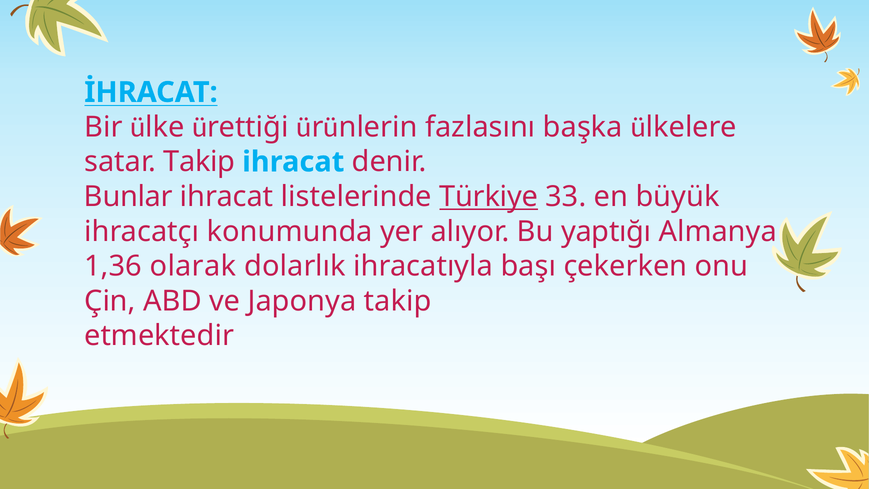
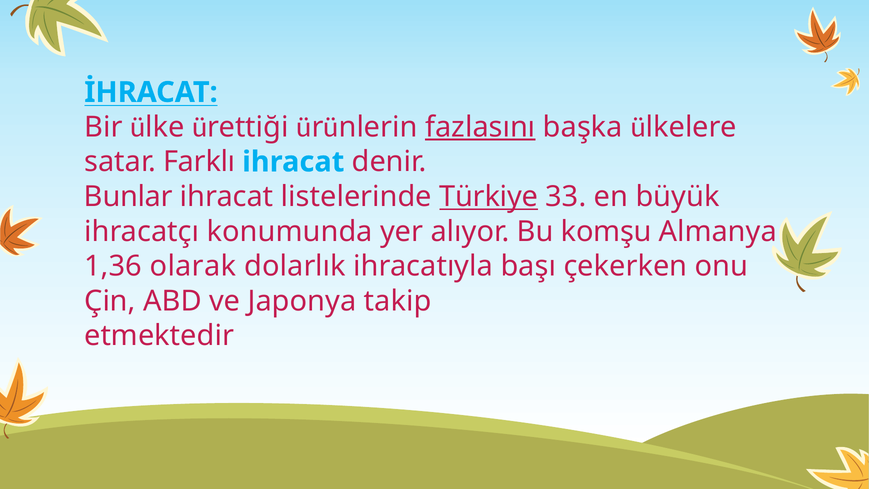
fazlasını underline: none -> present (480, 127)
satar Takip: Takip -> Farklı (199, 162)
yaptığı: yaptığı -> komşu (606, 231)
